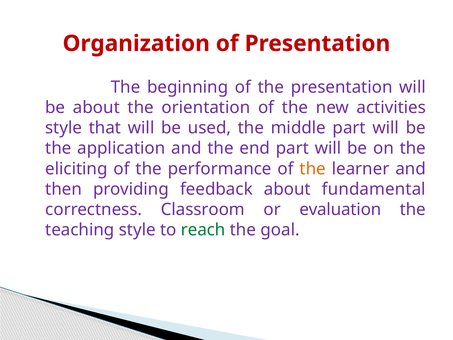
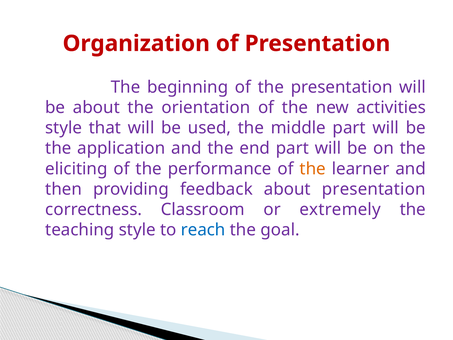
about fundamental: fundamental -> presentation (374, 189)
evaluation: evaluation -> extremely (340, 209)
reach colour: green -> blue (203, 230)
